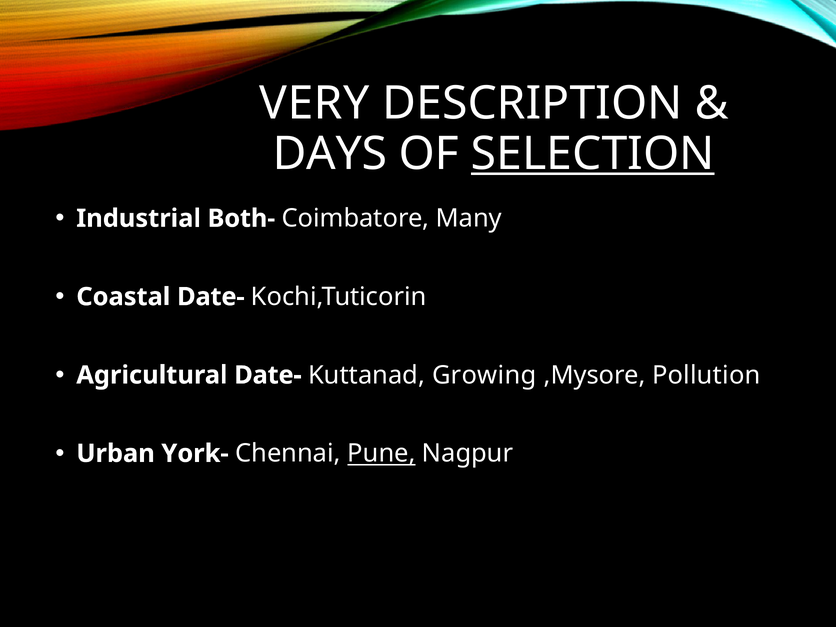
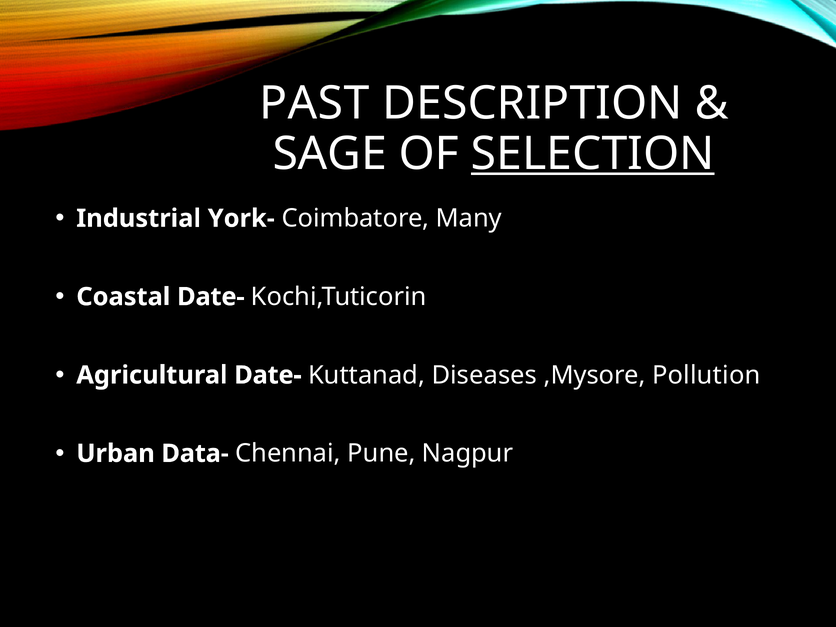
VERY: VERY -> PAST (314, 104)
DAYS: DAYS -> SAGE (330, 154)
Both-: Both- -> York- (241, 218)
Growing: Growing -> Diseases (484, 375)
York-: York- -> Data- (195, 454)
Pune underline: present -> none (381, 454)
